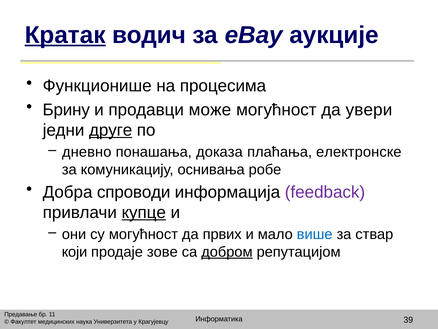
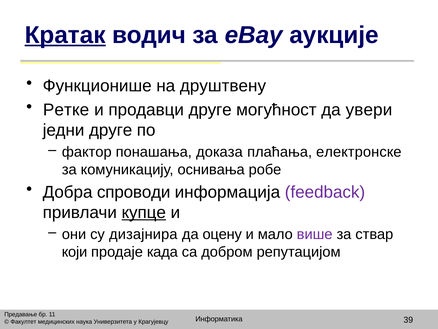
процесима: процесима -> друштвену (223, 86)
Брину: Брину -> Ретке (66, 110)
продавци може: може -> друге (210, 110)
друге underline: present -> none (111, 130)
дневно: дневно -> фактор (87, 152)
су могућност: могућност -> дизајнира (143, 234)
првих: првих -> оцену (222, 234)
више colour: blue -> purple (315, 234)
зове: зове -> када (162, 252)
добром underline: present -> none (227, 252)
